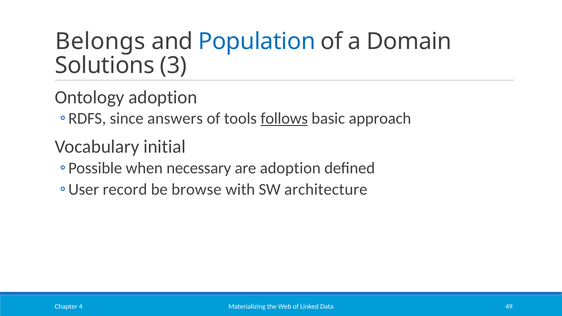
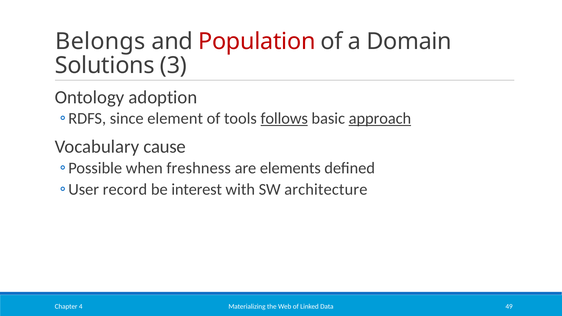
Population colour: blue -> red (257, 42)
answers: answers -> element (175, 119)
approach underline: none -> present (380, 119)
initial: initial -> cause (165, 147)
necessary: necessary -> freshness (199, 168)
are adoption: adoption -> elements (290, 168)
browse: browse -> interest (197, 189)
